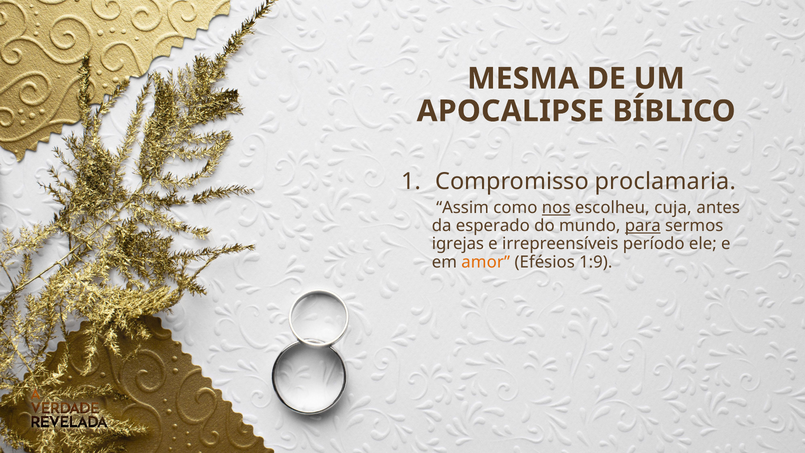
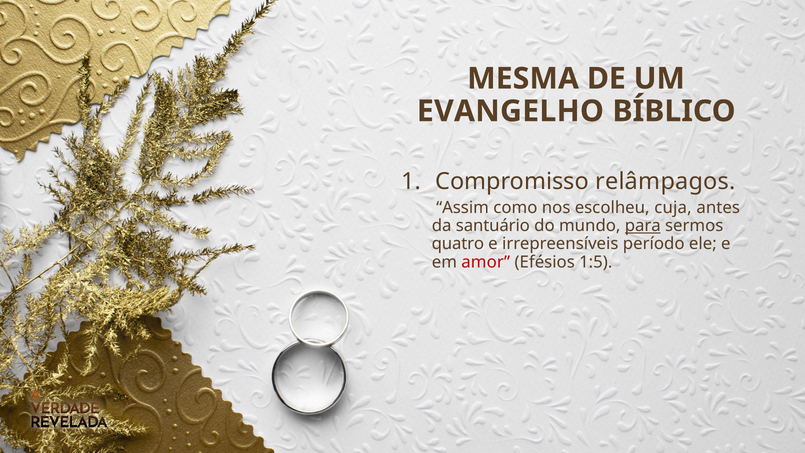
APOCALIPSE: APOCALIPSE -> EVANGELHO (510, 111)
proclamaria: proclamaria -> relâmpagos (665, 182)
nos underline: present -> none (556, 208)
esperado: esperado -> santuário (493, 226)
igrejas: igrejas -> quatro (458, 244)
amor colour: orange -> red (486, 262)
1:9: 1:9 -> 1:5 (596, 262)
